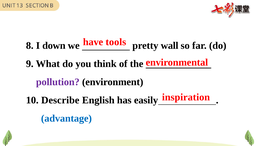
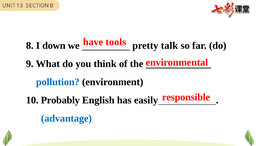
wall: wall -> talk (169, 46)
pollution colour: purple -> blue (58, 82)
inspiration: inspiration -> responsible (186, 97)
Describe: Describe -> Probably (60, 100)
